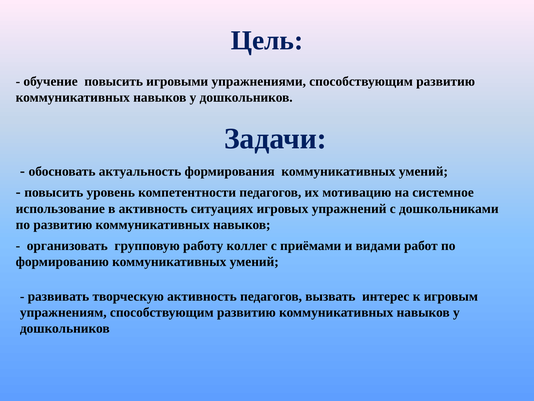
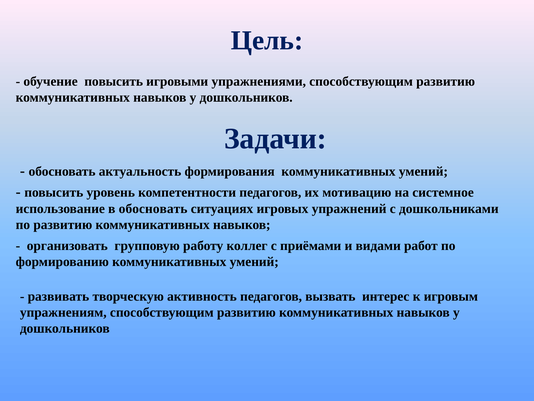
в активность: активность -> обосновать (153, 209)
